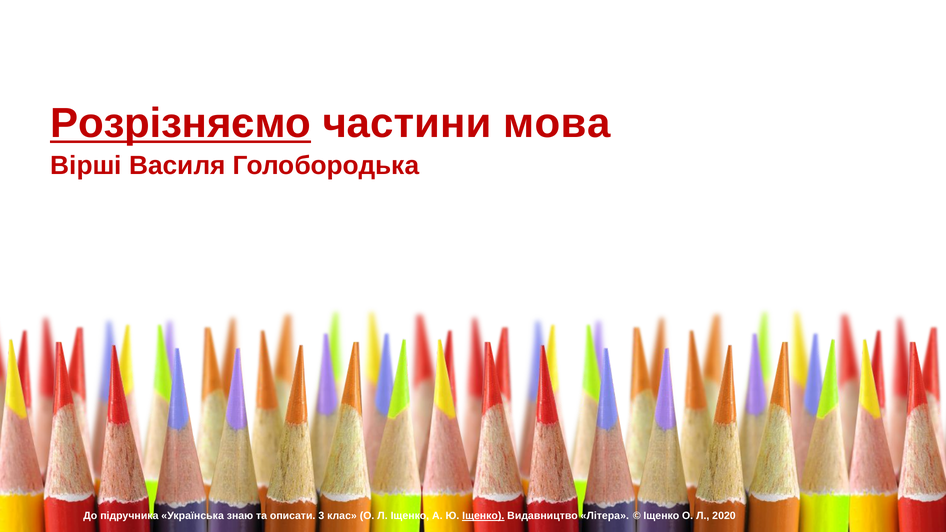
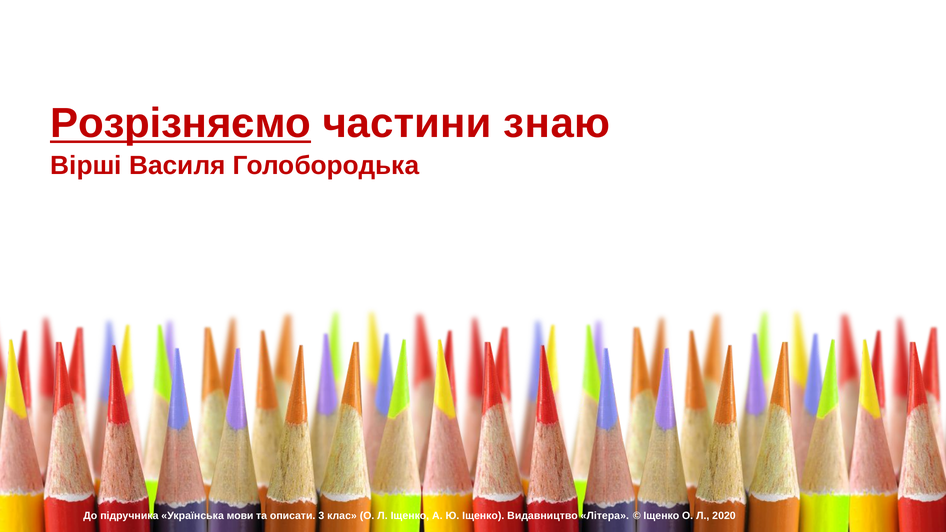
мова: мова -> знаю (557, 124)
знаю: знаю -> мови (240, 516)
Іщенко underline: present -> none (483, 516)
